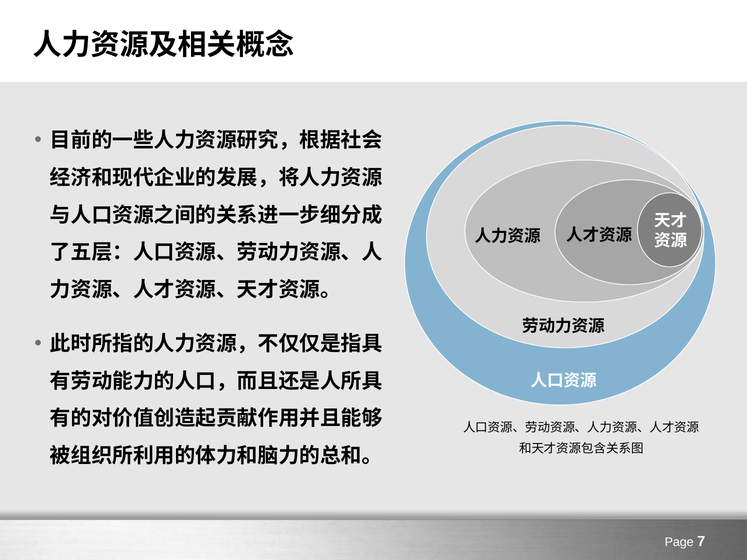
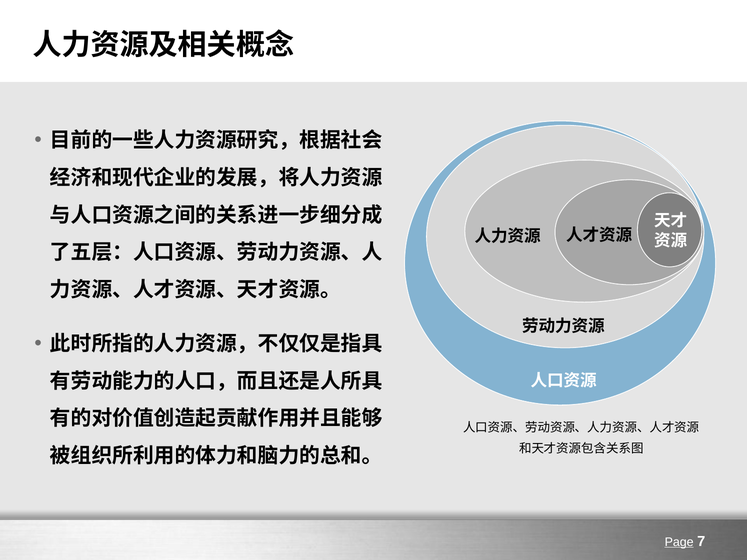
Page underline: none -> present (679, 542)
